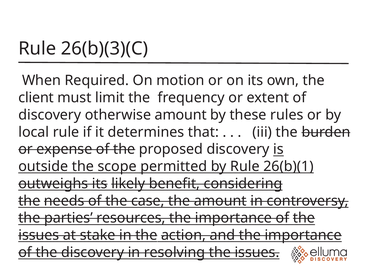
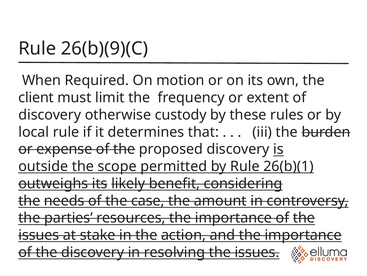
26(b)(3)(C: 26(b)(3)(C -> 26(b)(9)(C (105, 48)
otherwise amount: amount -> custody (181, 115)
